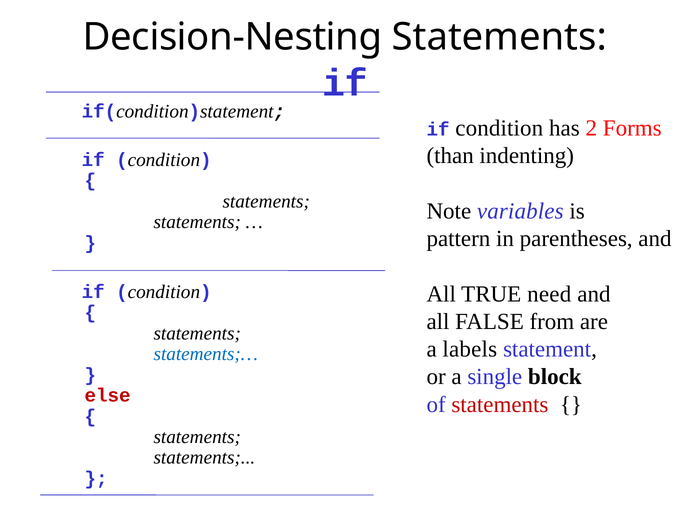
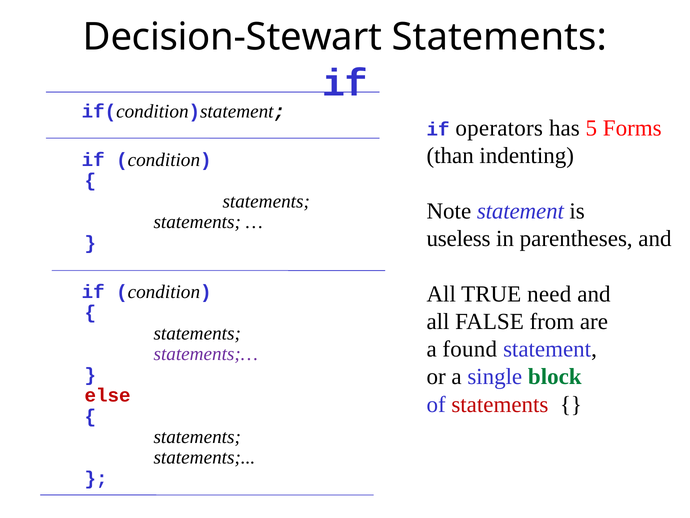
Decision-Nesting: Decision-Nesting -> Decision-Stewart (232, 37)
condition: condition -> operators (499, 128)
2: 2 -> 5 (591, 128)
Note variables: variables -> statement (520, 211)
pattern: pattern -> useless (459, 238)
labels: labels -> found (470, 349)
statements;… colour: blue -> purple (206, 354)
block colour: black -> green (555, 376)
